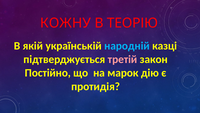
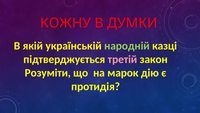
ТЕОРІЮ: ТЕОРІЮ -> ДУМКИ (132, 23)
народній colour: light blue -> light green (127, 46)
Постійно: Постійно -> Розуміти (48, 73)
